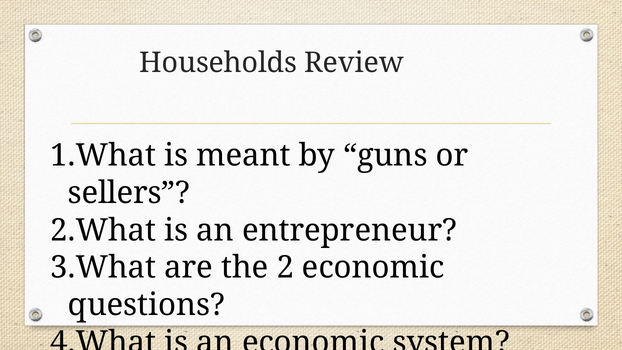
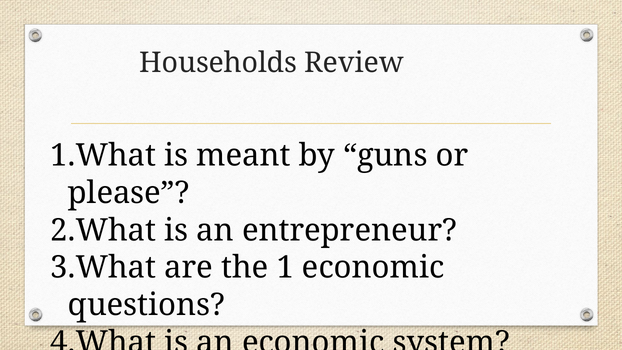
sellers: sellers -> please (129, 193)
2: 2 -> 1 (285, 268)
